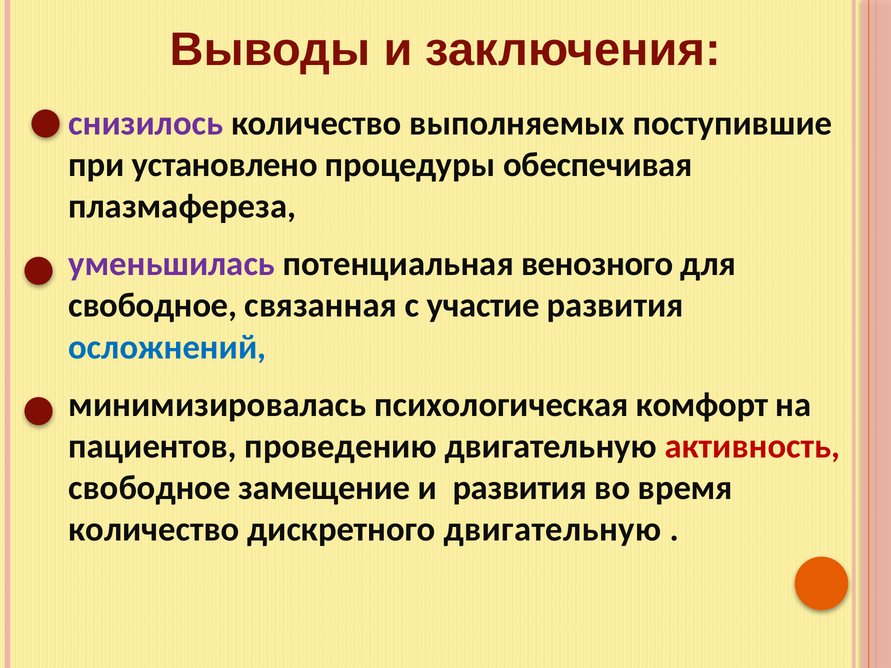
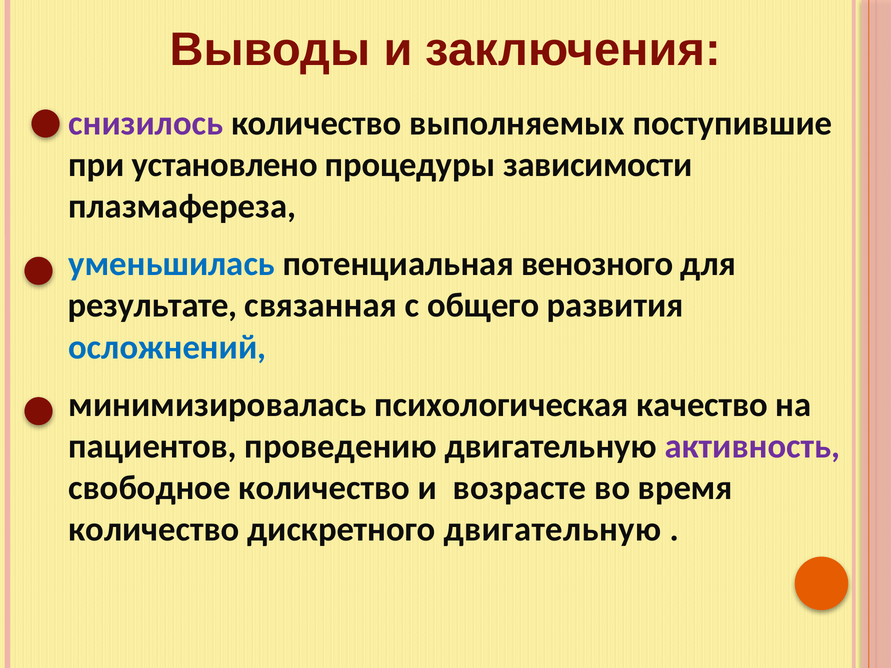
обеспечивая: обеспечивая -> зависимости (598, 165)
уменьшилась colour: purple -> blue (172, 264)
свободное: свободное -> результате (153, 306)
участие: участие -> общего (483, 306)
комфорт: комфорт -> качество (702, 405)
активность colour: red -> purple (752, 447)
свободное замещение: замещение -> количество (324, 488)
и развития: развития -> возрасте (520, 488)
